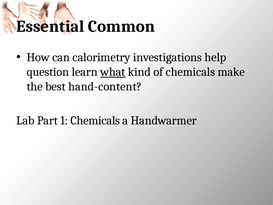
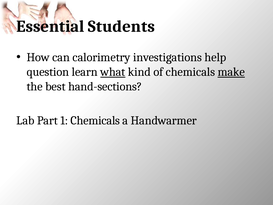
Common: Common -> Students (121, 26)
make underline: none -> present (231, 72)
hand-content: hand-content -> hand-sections (105, 86)
